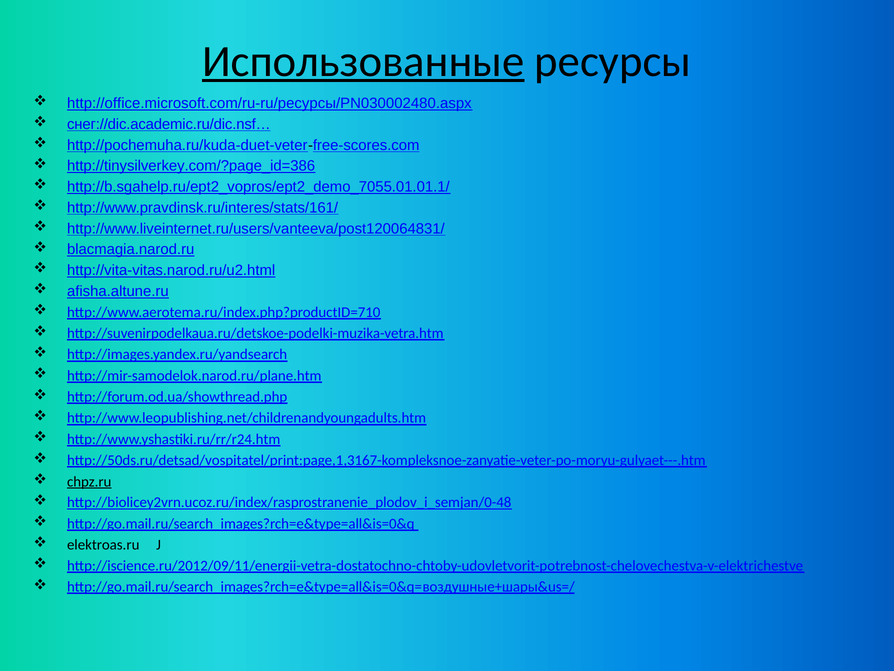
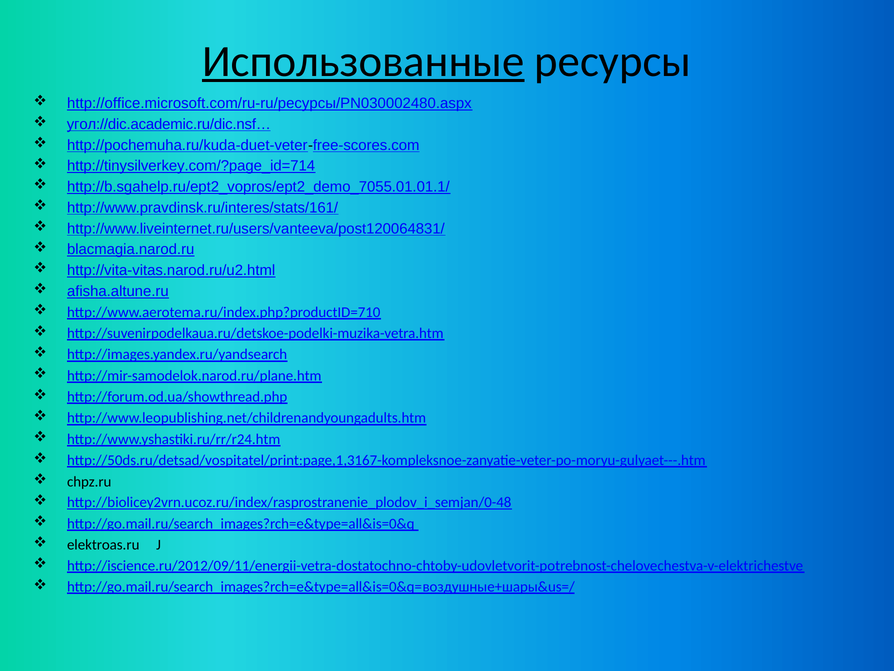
снег://dic.academic.ru/dic.nsf…: снег://dic.academic.ru/dic.nsf… -> угол://dic.academic.ru/dic.nsf… (169, 124)
http://tinysilverkey.com/?page_id=386: http://tinysilverkey.com/?page_id=386 -> http://tinysilverkey.com/?page_id=714 (191, 166)
chpz.ru underline: present -> none (89, 481)
